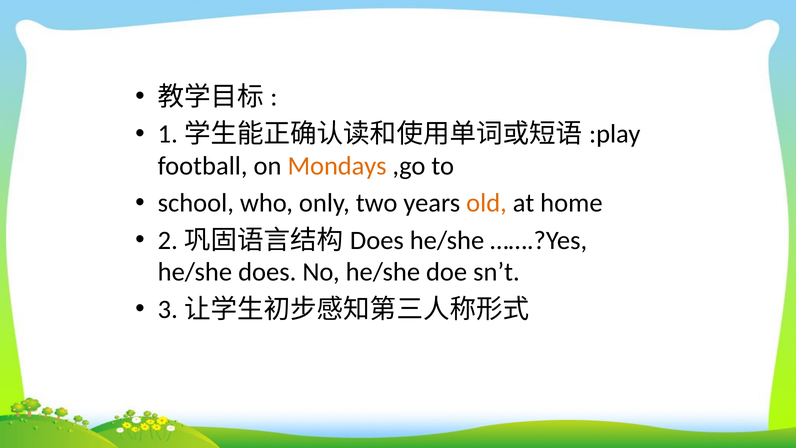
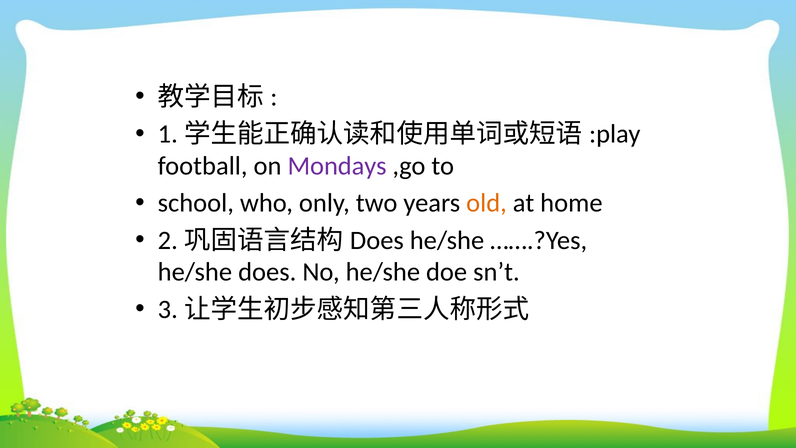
Mondays colour: orange -> purple (337, 166)
